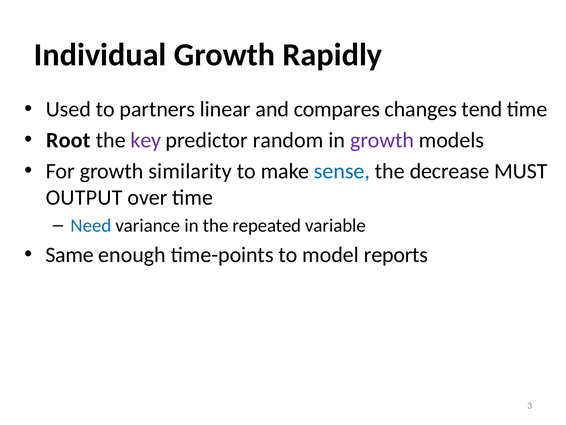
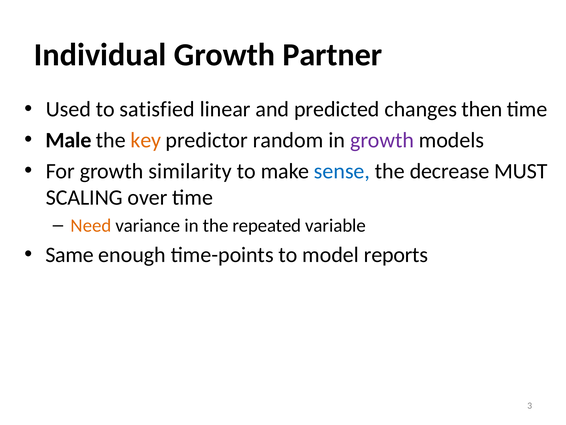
Rapidly: Rapidly -> Partner (332, 55)
partners: partners -> satisfied (157, 109)
compares: compares -> predicted (337, 109)
tend: tend -> then (482, 109)
Root: Root -> Male (68, 140)
key colour: purple -> orange (146, 140)
OUTPUT: OUTPUT -> SCALING (84, 197)
Need colour: blue -> orange (91, 225)
